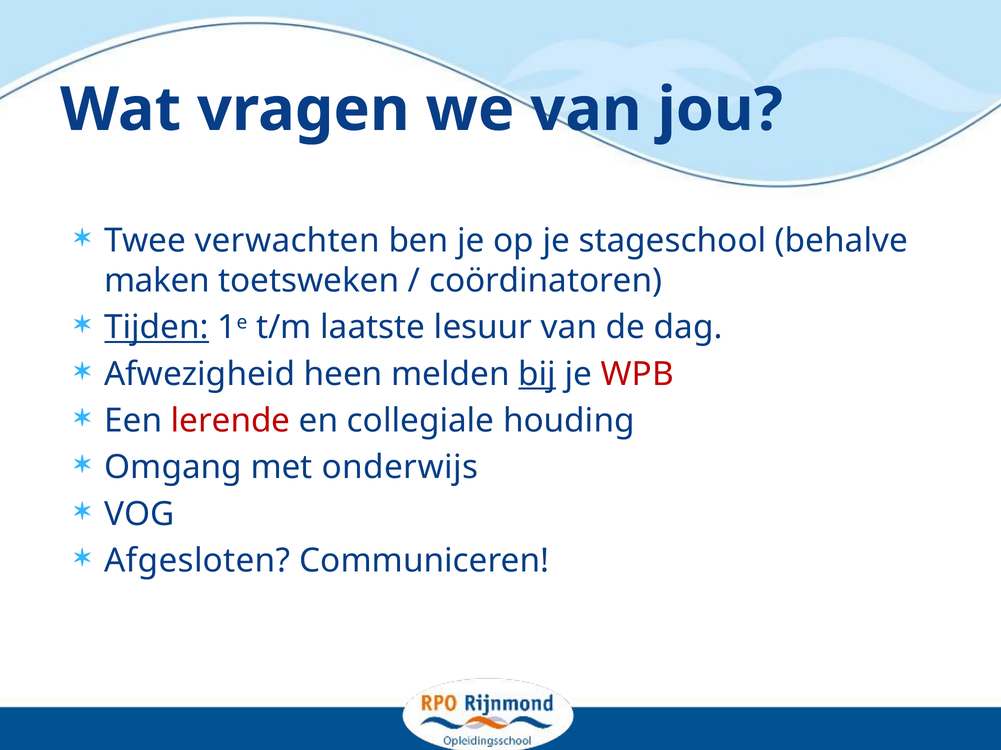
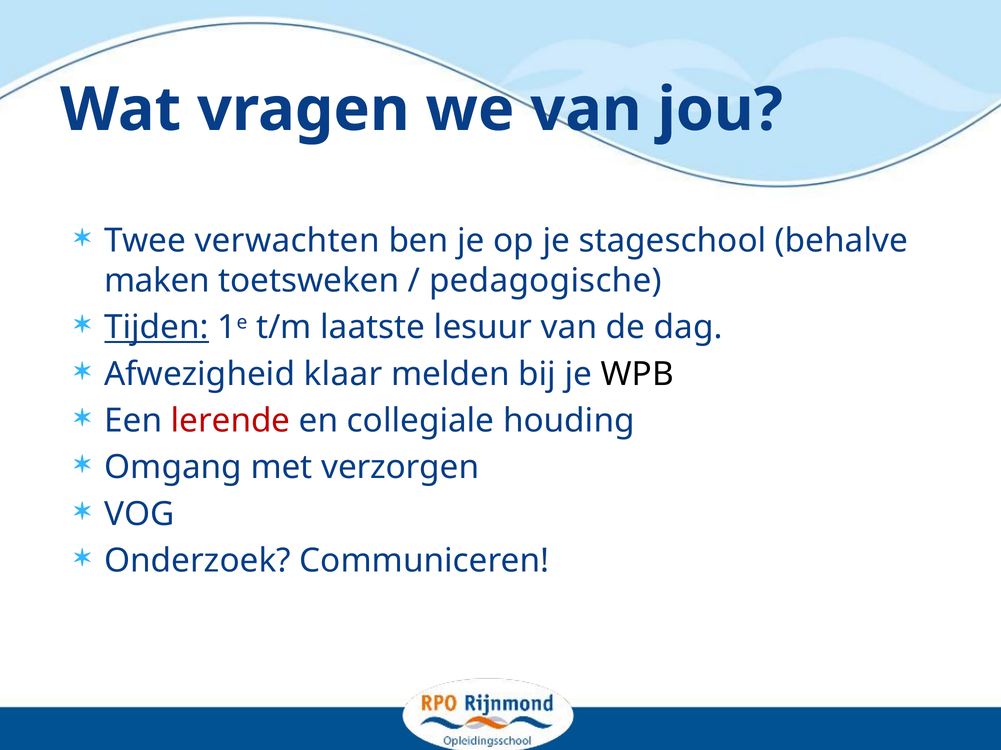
coördinatoren: coördinatoren -> pedagogische (545, 281)
heen: heen -> klaar (343, 374)
bij underline: present -> none (537, 374)
WPB colour: red -> black (637, 374)
onderwijs: onderwijs -> verzorgen (400, 468)
Afgesloten: Afgesloten -> Onderzoek (198, 561)
